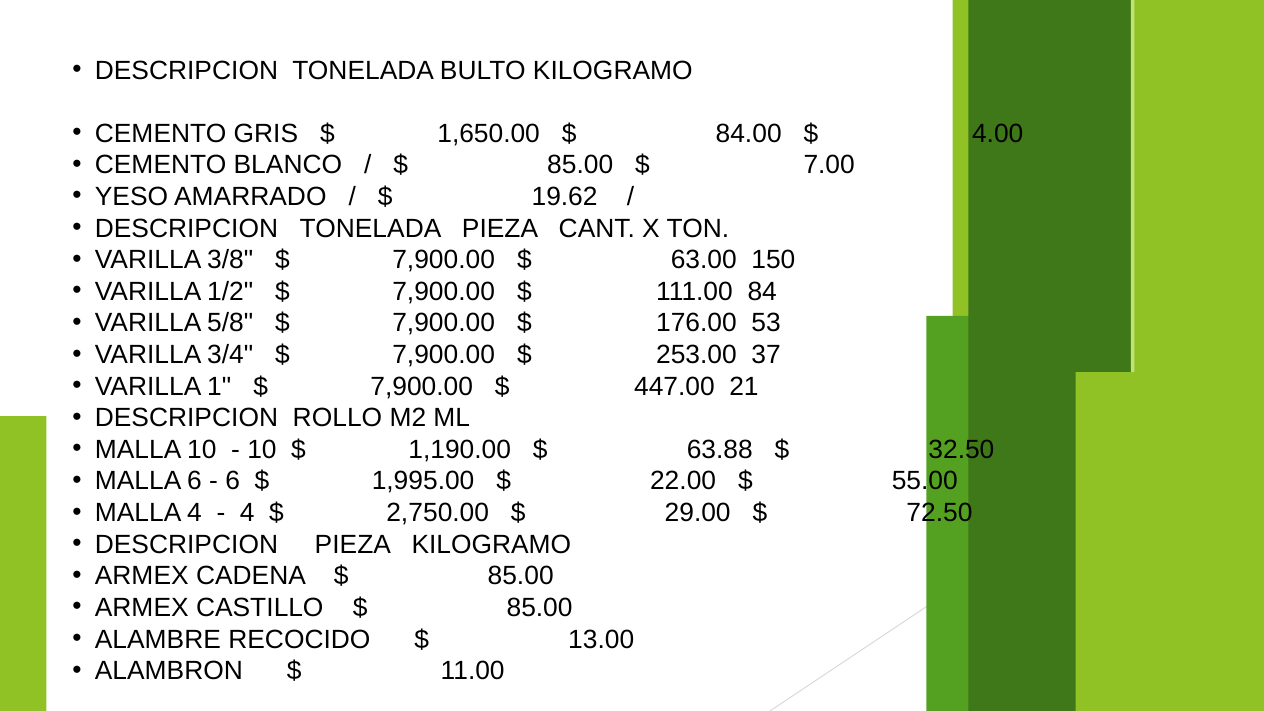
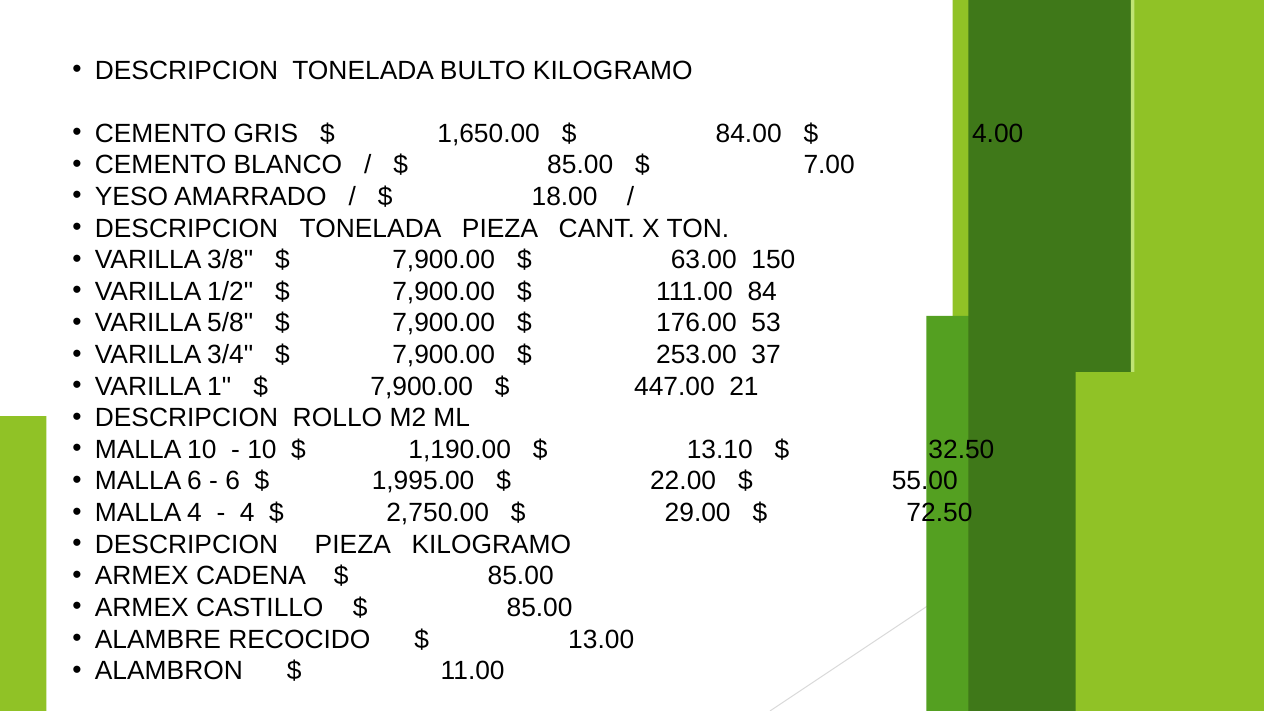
19.62: 19.62 -> 18.00 (565, 197)
63.88: 63.88 -> 13.10 (720, 450)
